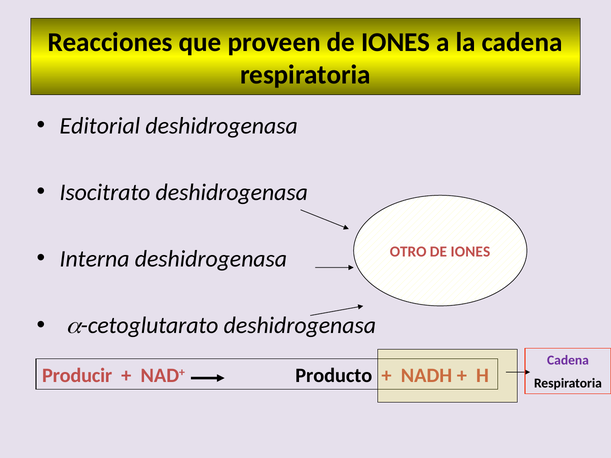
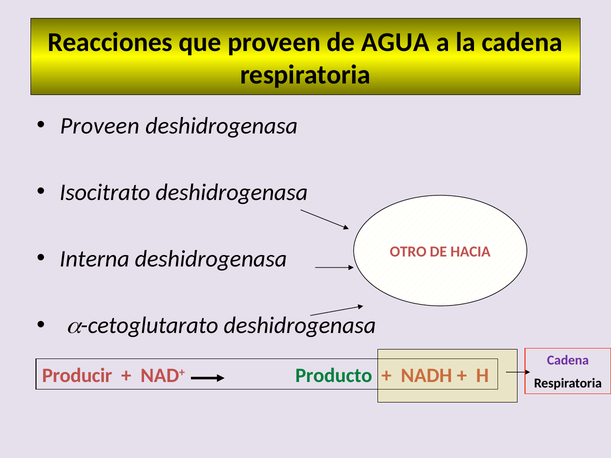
proveen de IONES: IONES -> AGUA (396, 42)
Editorial: Editorial -> Proveen (100, 126)
IONES: IONES -> HACIA (471, 252)
Producto colour: black -> green (334, 376)
